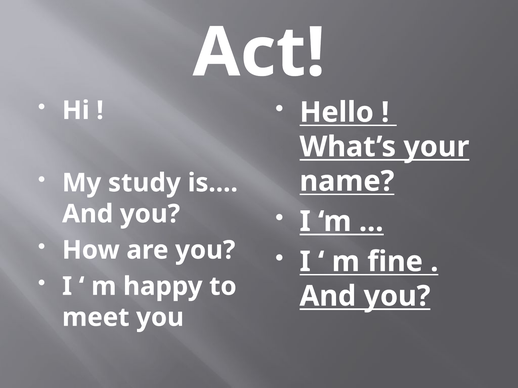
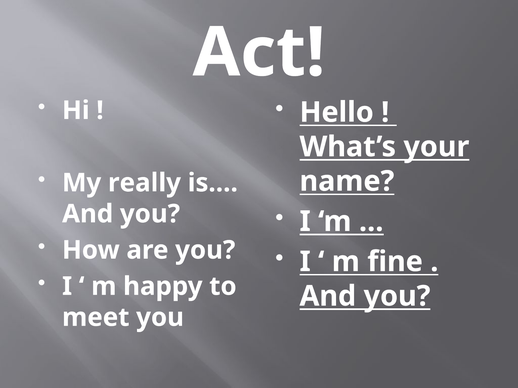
study: study -> really (144, 183)
